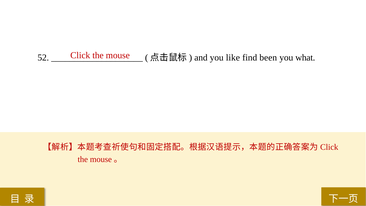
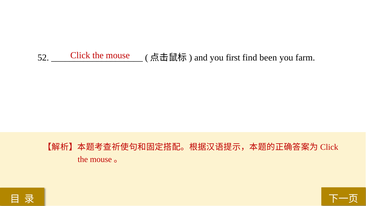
like: like -> first (233, 58)
what: what -> farm (305, 58)
